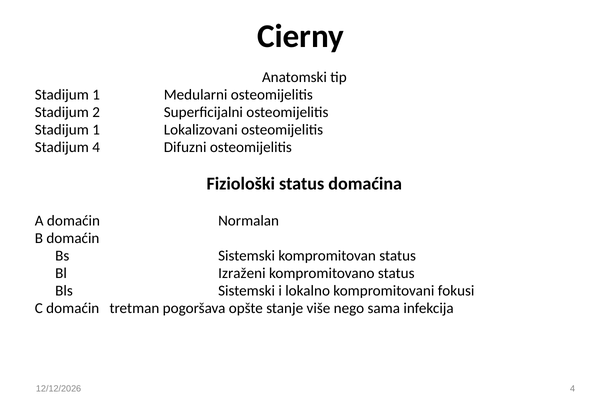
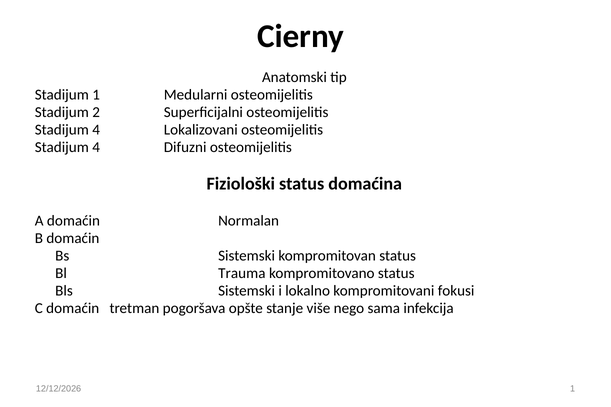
1: 1 -> 4 (96, 130)
Izraženi: Izraženi -> Trauma (242, 273)
4: 4 -> 1 (573, 389)
